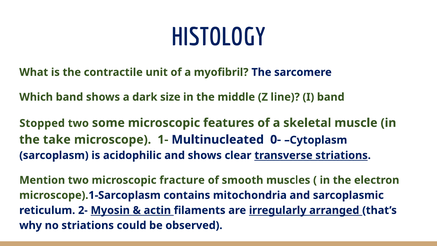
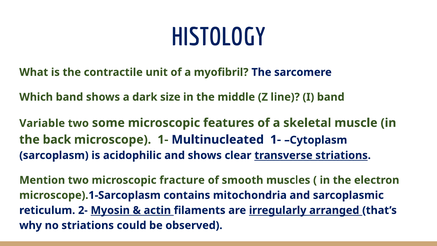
Stopped: Stopped -> Variable (42, 123)
take: take -> back (57, 140)
Multinucleated 0-: 0- -> 1- (276, 140)
